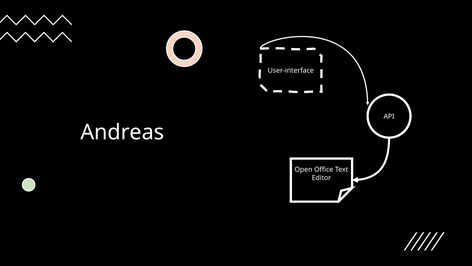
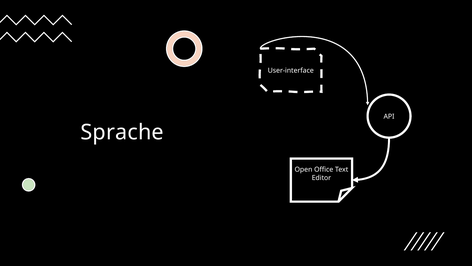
Andreas: Andreas -> Sprache (122, 132)
